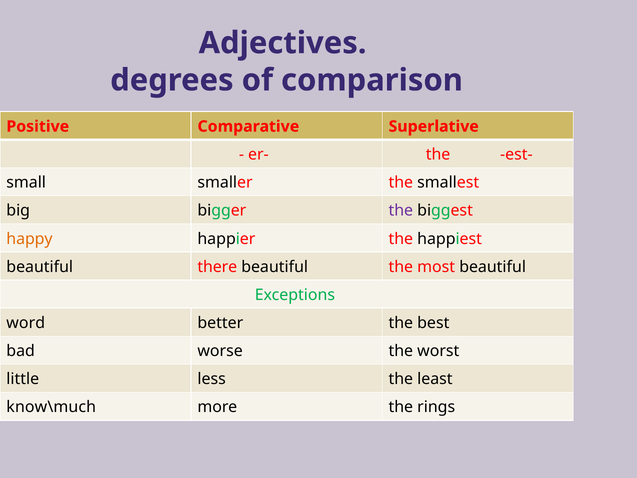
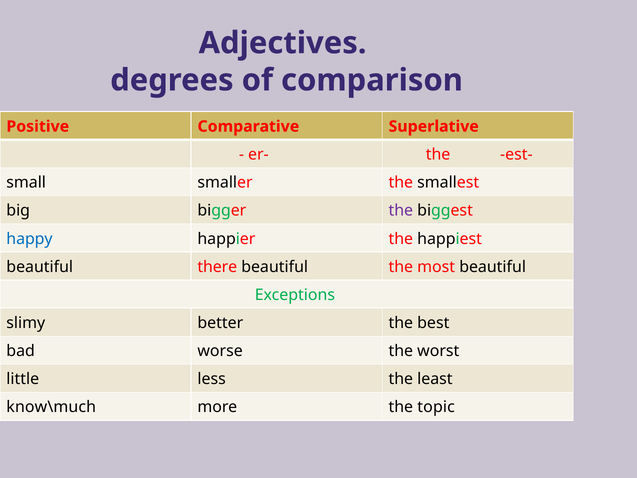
happy colour: orange -> blue (29, 239)
word: word -> slimy (26, 323)
rings: rings -> topic (436, 407)
